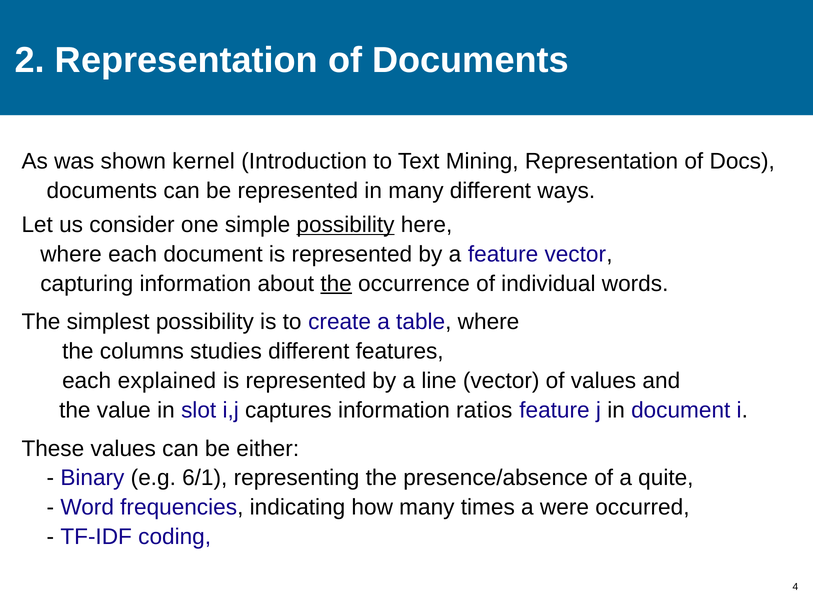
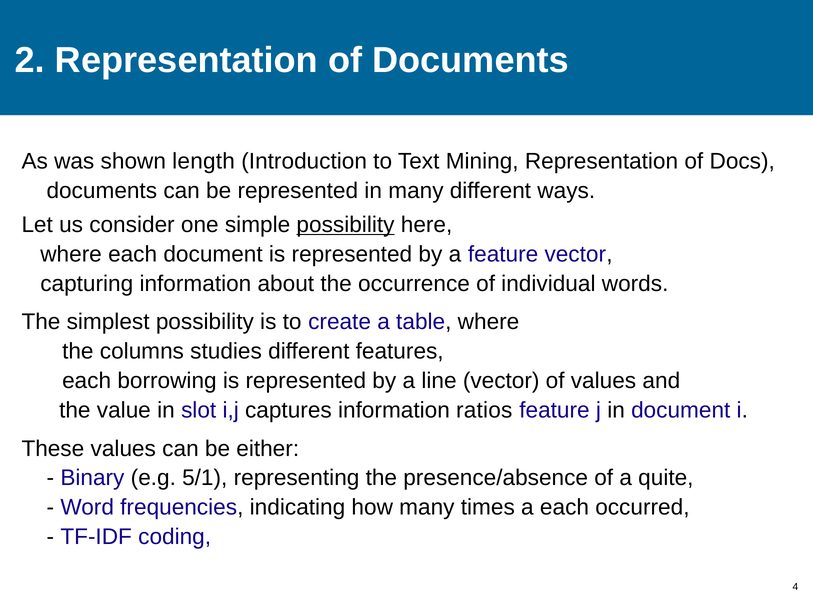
kernel: kernel -> length (204, 161)
the underline: present -> none (336, 283)
explained: explained -> borrowing (167, 381)
6/1: 6/1 -> 5/1 (205, 478)
a were: were -> each (564, 507)
